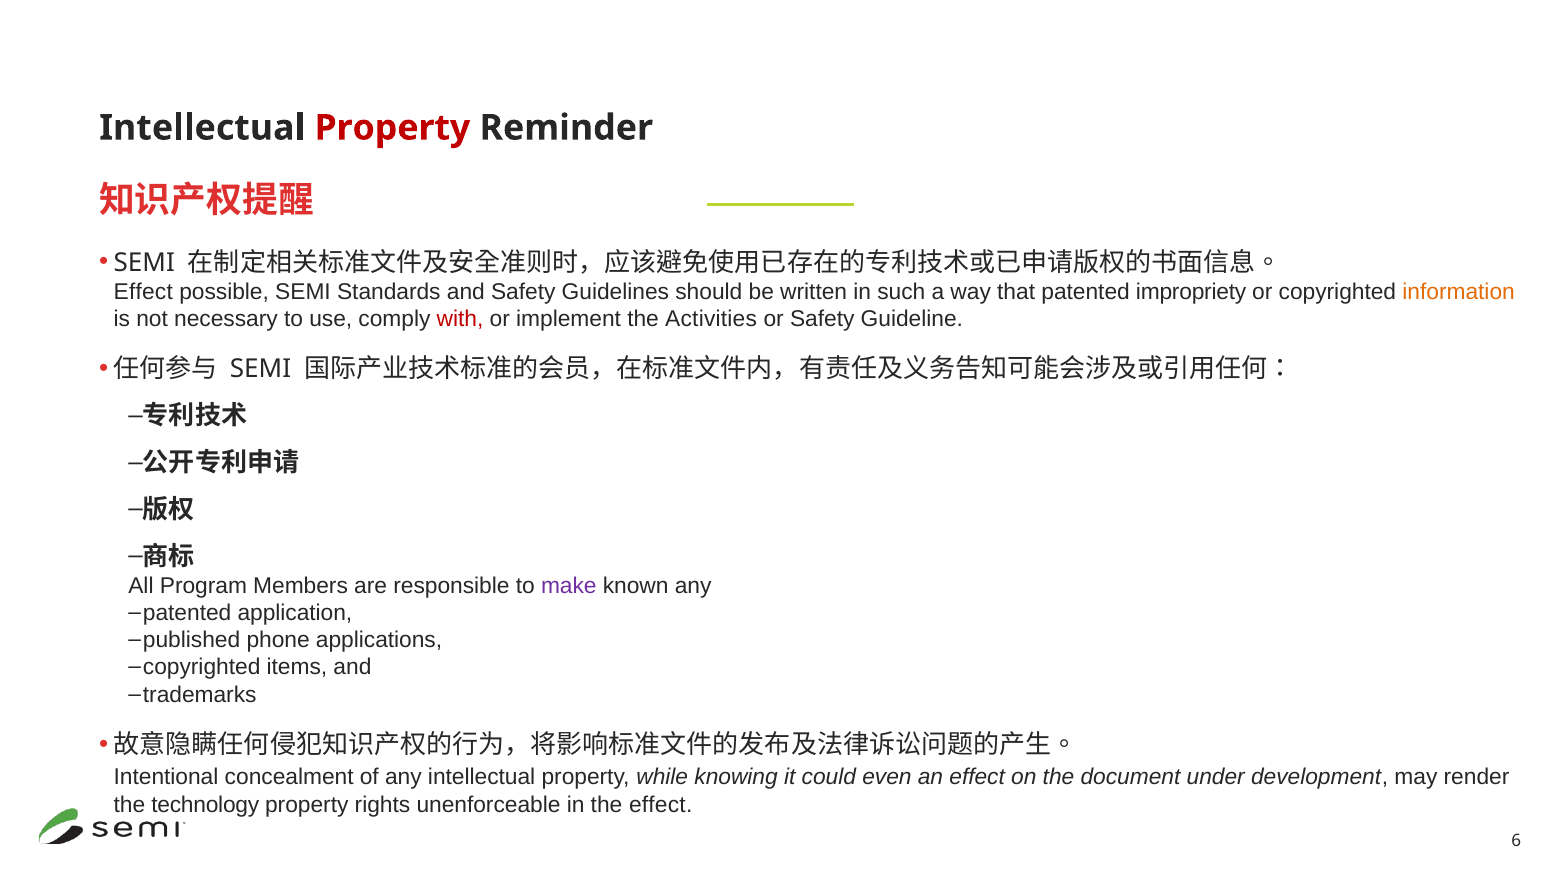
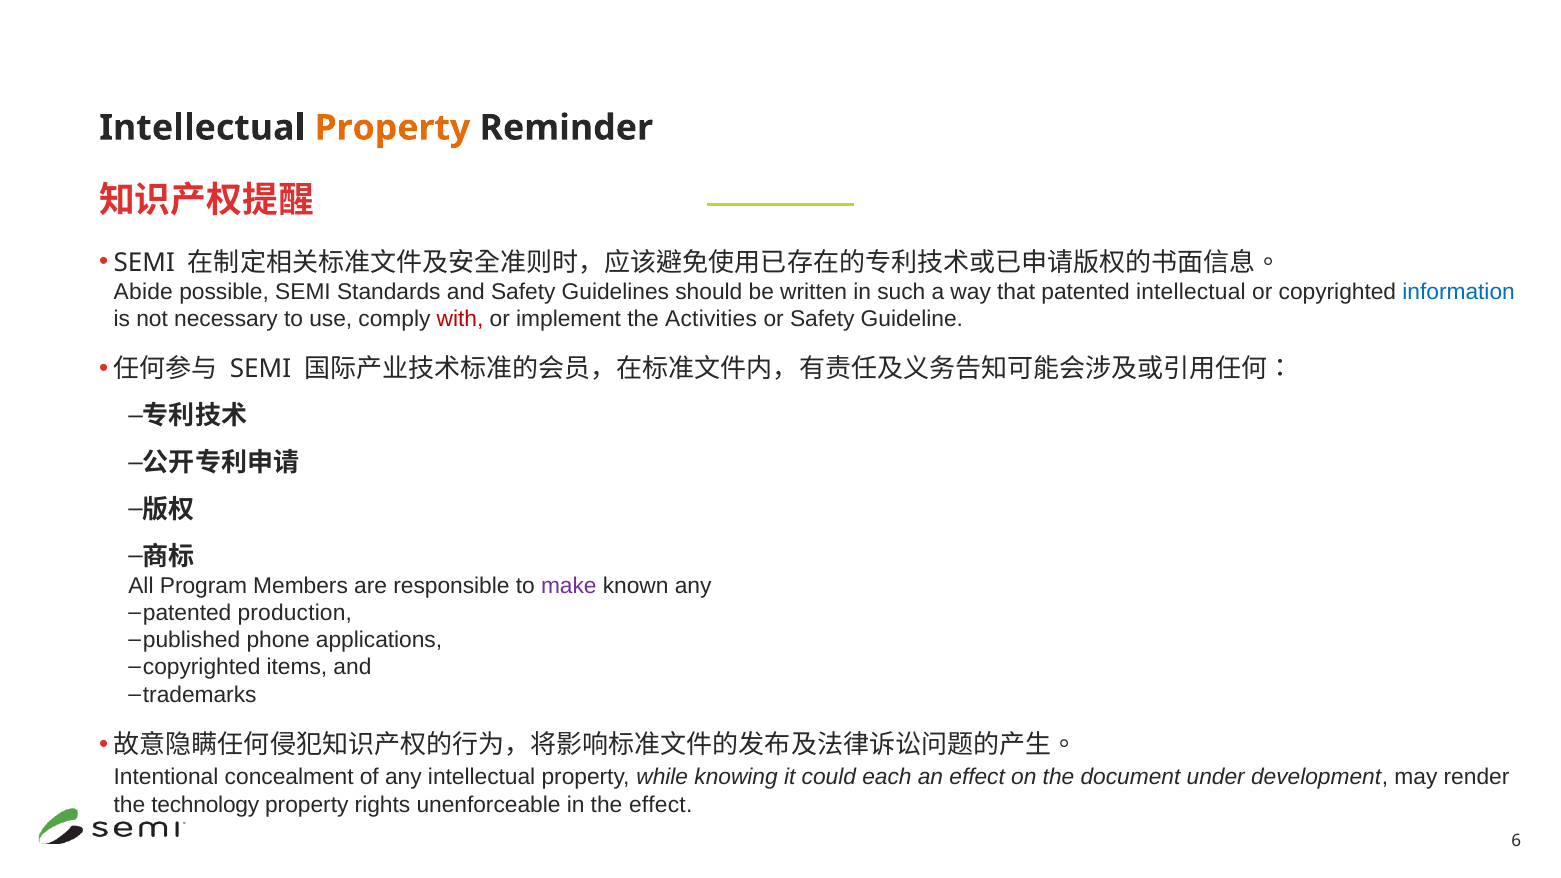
Property colour: red -> orange (392, 128)
Effect: Effect -> Abide (143, 292)
patented impropriety: impropriety -> intellectual (1191, 292)
information colour: orange -> blue (1459, 292)
application: application -> production (295, 613)
even: even -> each (887, 777)
